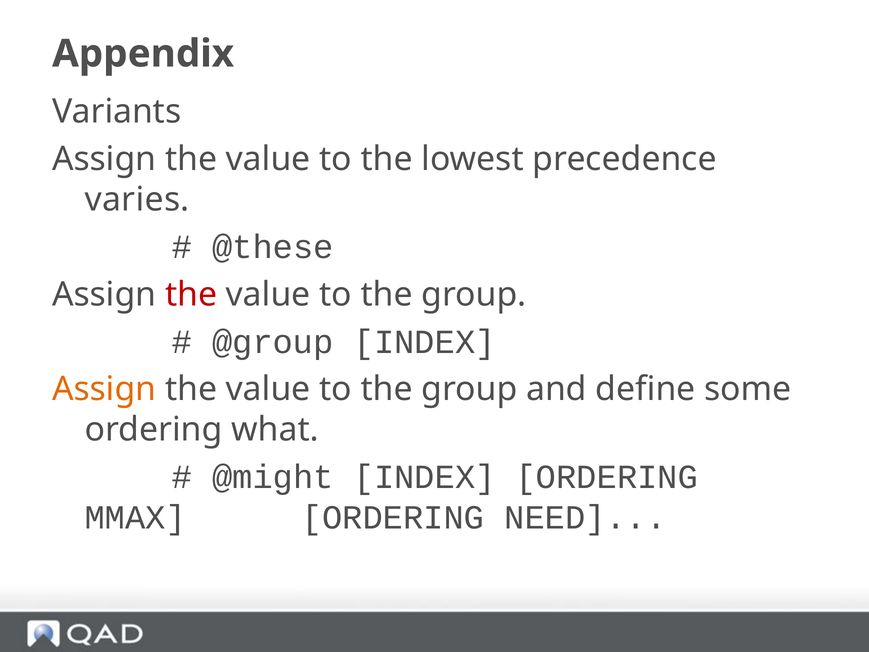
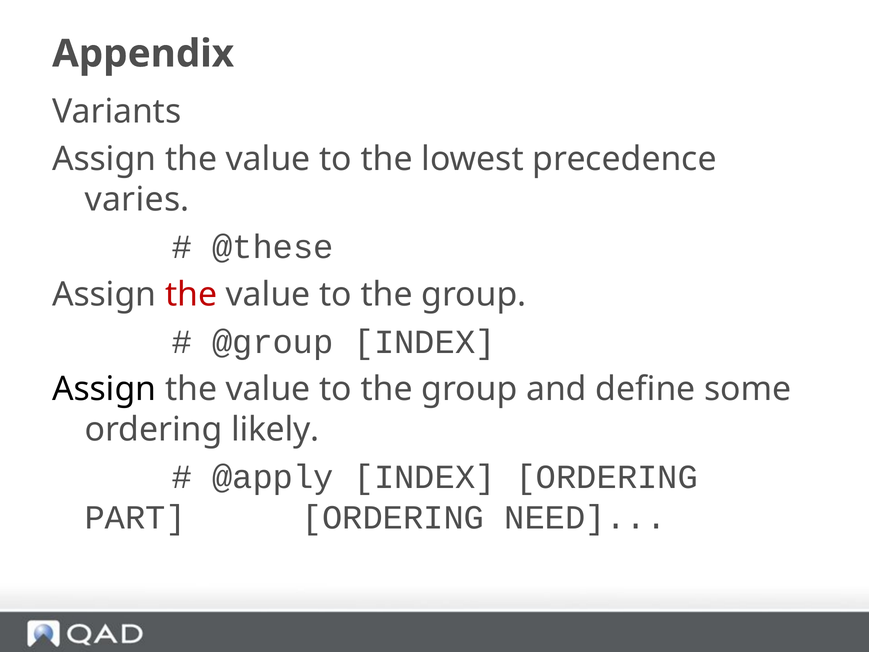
Assign colour: orange -> black (104, 389)
what: what -> likely (275, 430)
@might: @might -> @apply (273, 477)
MMAX: MMAX -> PART (135, 518)
